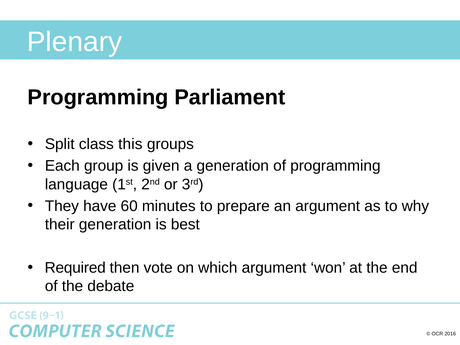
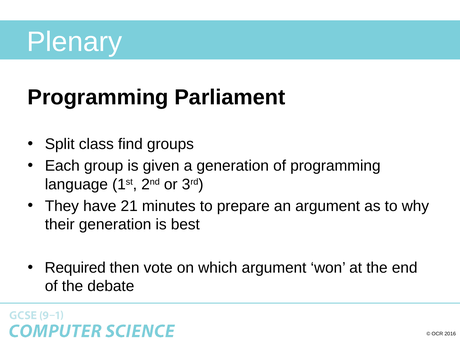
this: this -> find (130, 144)
60: 60 -> 21 (129, 206)
